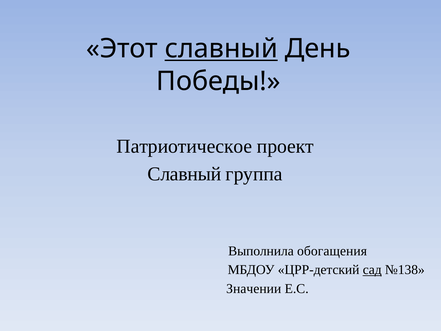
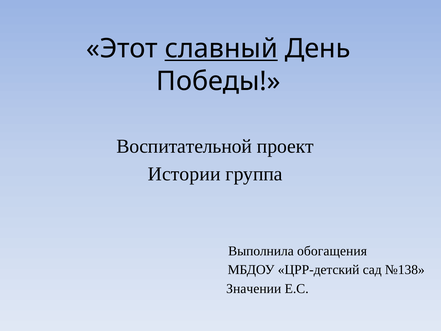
Патриотическое: Патриотическое -> Воспитательной (184, 146)
Славный: Славный -> Истории (184, 174)
сад underline: present -> none (372, 270)
